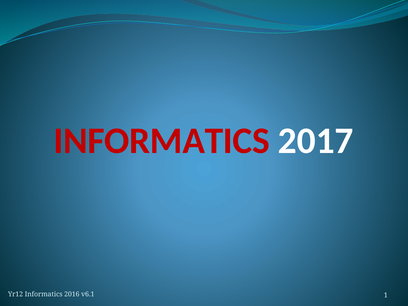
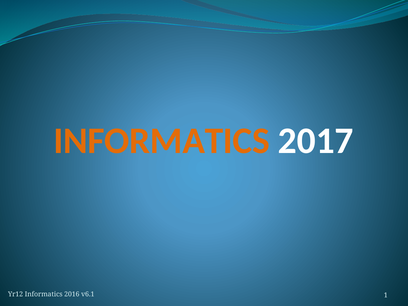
INFORMATICS colour: red -> orange (162, 141)
